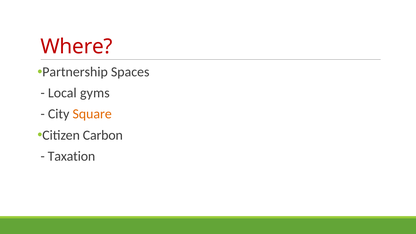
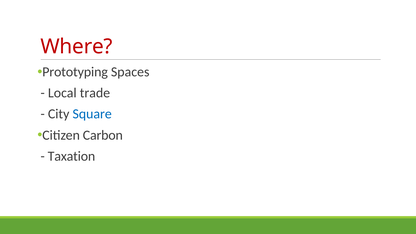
Partnership: Partnership -> Prototyping (75, 72)
gyms: gyms -> trade (95, 93)
Square colour: orange -> blue (92, 114)
